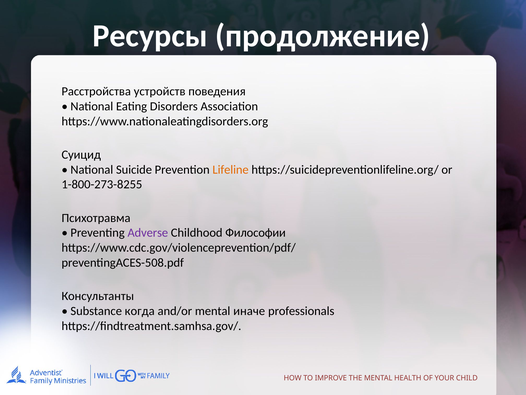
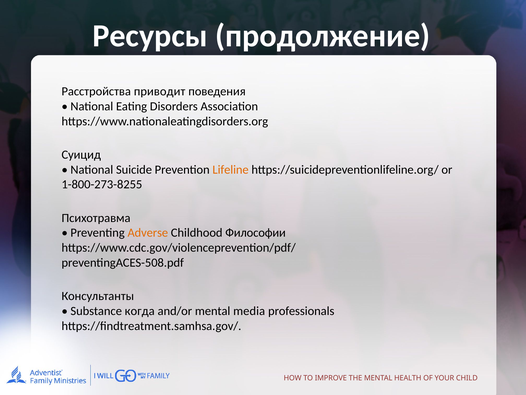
устройств: устройств -> приводит (160, 91)
Adverse colour: purple -> orange (148, 233)
иначе: иначе -> media (249, 311)
